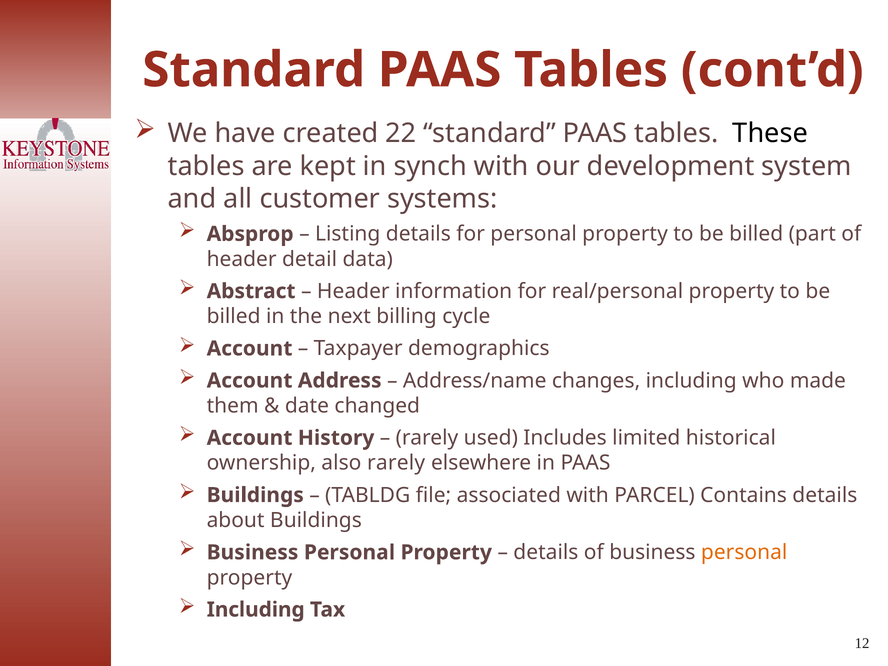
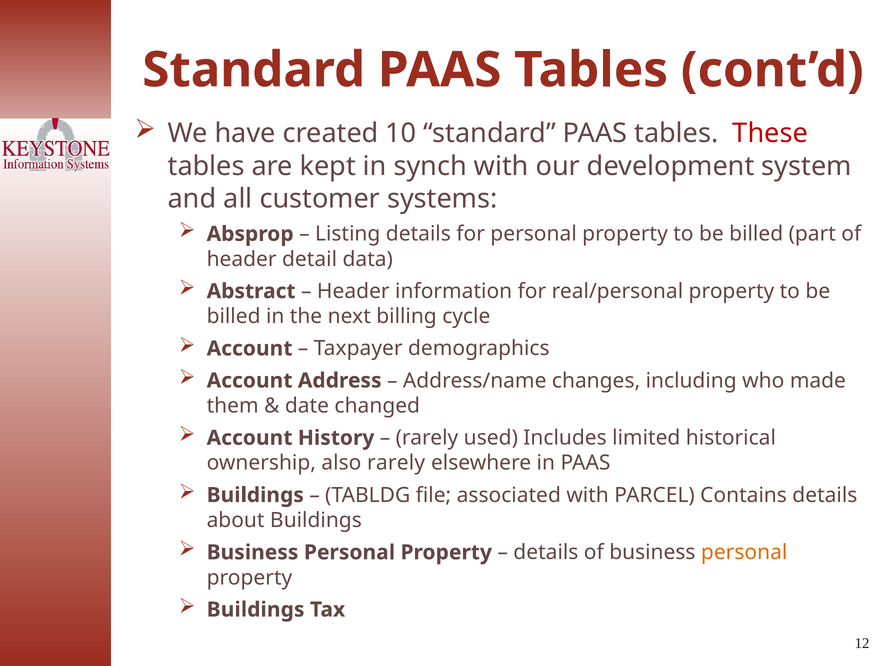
22: 22 -> 10 (401, 134)
These colour: black -> red (770, 134)
Including: Including -> Buildings (256, 610)
